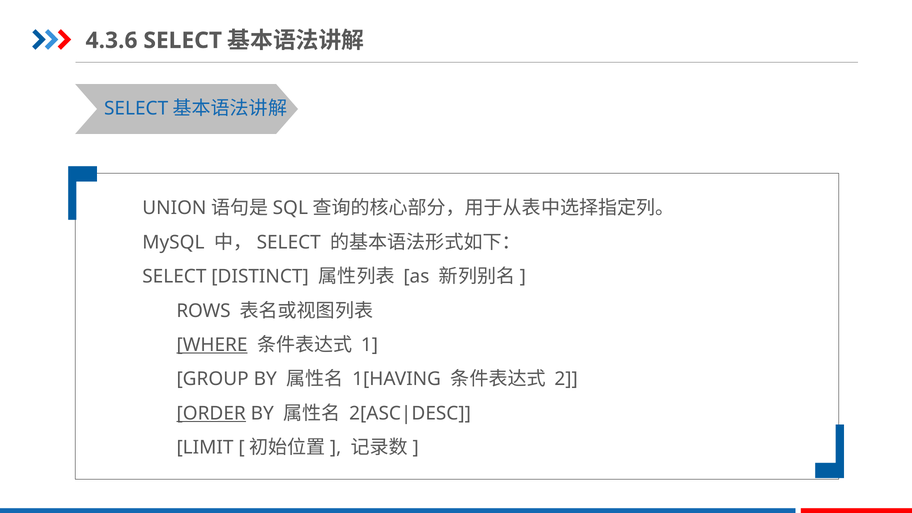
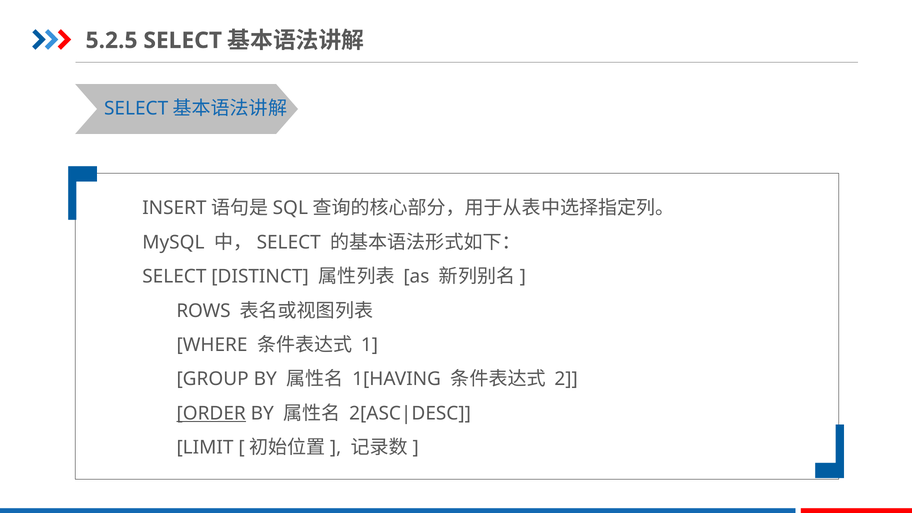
4.3.6: 4.3.6 -> 5.2.5 (112, 40)
UNION: UNION -> INSERT (174, 208)
WHERE underline: present -> none (212, 345)
